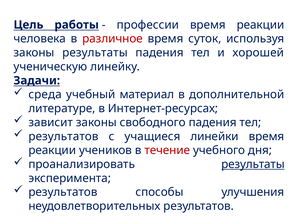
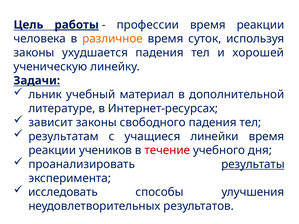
работы underline: none -> present (77, 25)
различное colour: red -> orange (112, 39)
законы результаты: результаты -> ухудшается (95, 53)
среда: среда -> льник (45, 95)
результатов: результатов -> результатам (64, 137)
результатов: результатов -> исследовать (63, 192)
